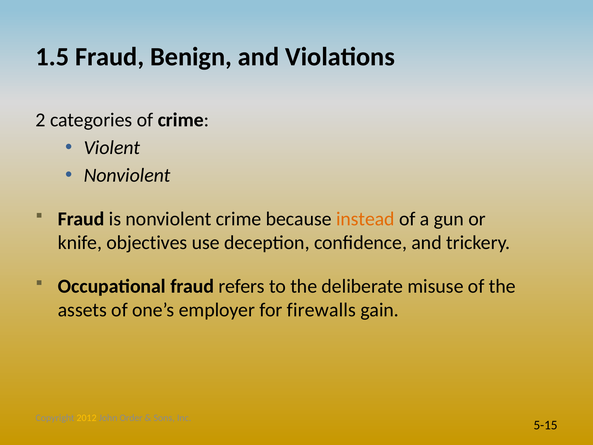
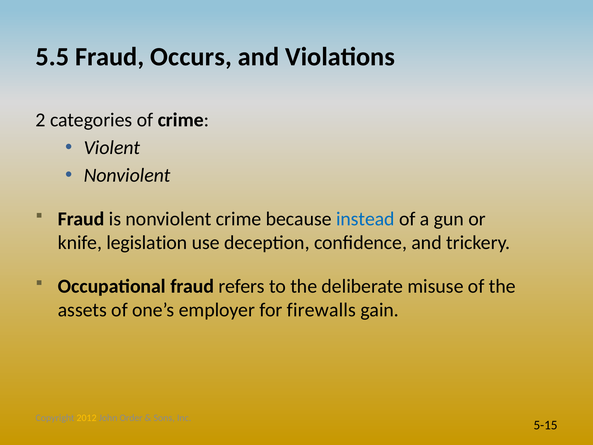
1.5: 1.5 -> 5.5 (52, 57)
Benign: Benign -> Occurs (191, 57)
instead colour: orange -> blue (365, 219)
objectives: objectives -> legislation (147, 243)
